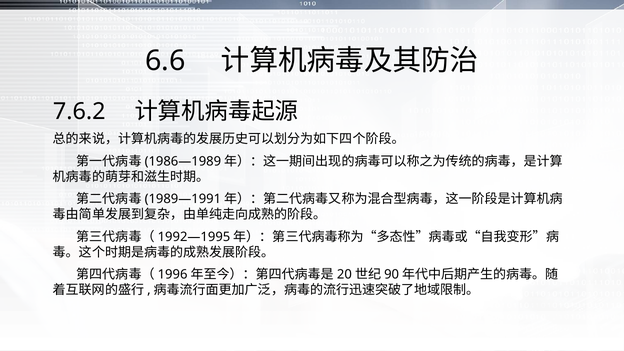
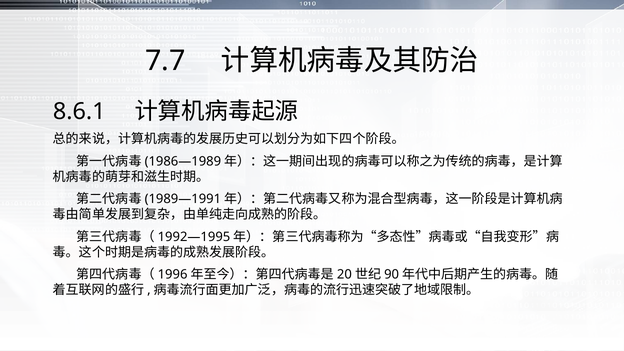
6.6: 6.6 -> 7.7 (165, 61)
7.6.2: 7.6.2 -> 8.6.1 (79, 111)
